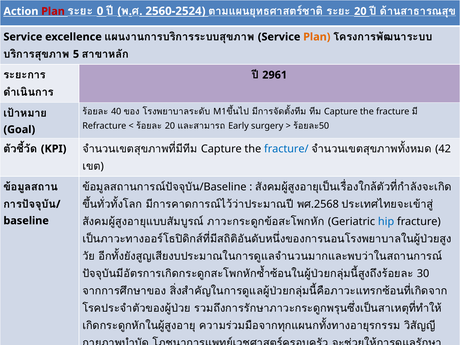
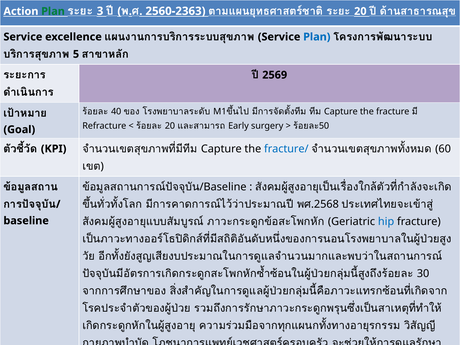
Plan colour: red -> green (53, 11)
0: 0 -> 3 (100, 11)
2560-2524: 2560-2524 -> 2560-2363 (175, 11)
Plan colour: orange -> blue (317, 37)
2961: 2961 -> 2569 (275, 75)
42: 42 -> 60 (443, 149)
